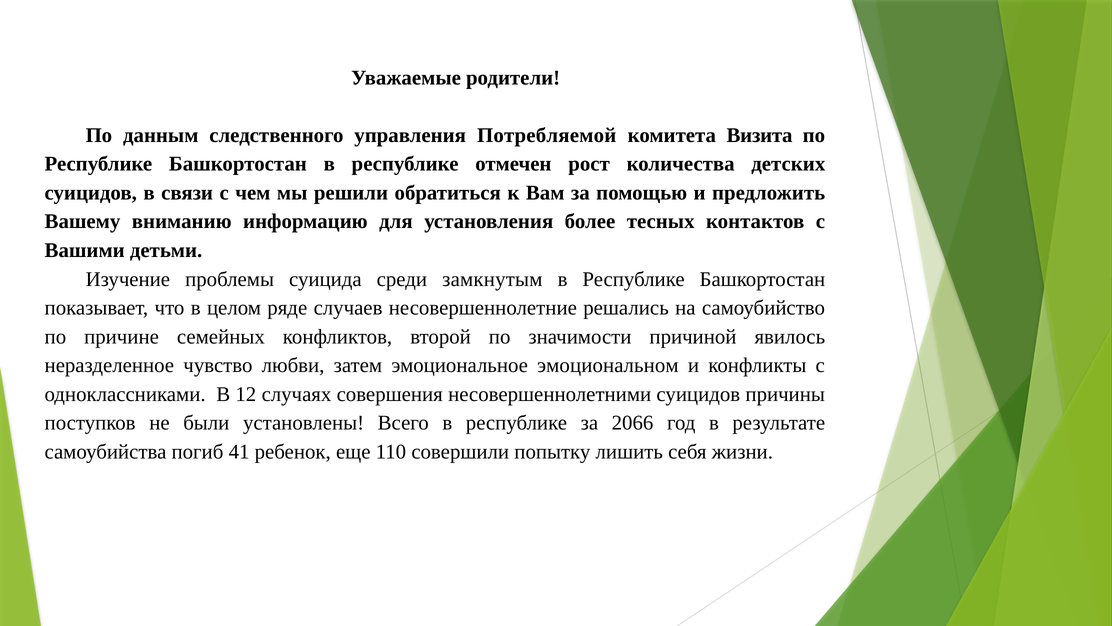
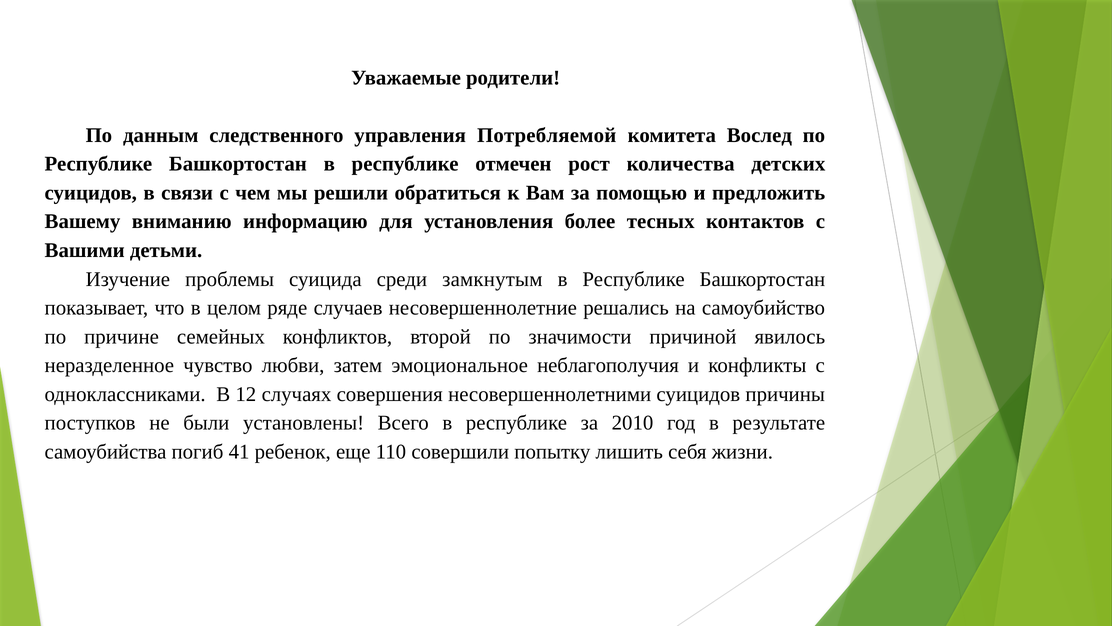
Визита: Визита -> Вослед (759, 135)
эмоциональном: эмоциональном -> неблагополучия (608, 365)
2066: 2066 -> 2010 (633, 423)
